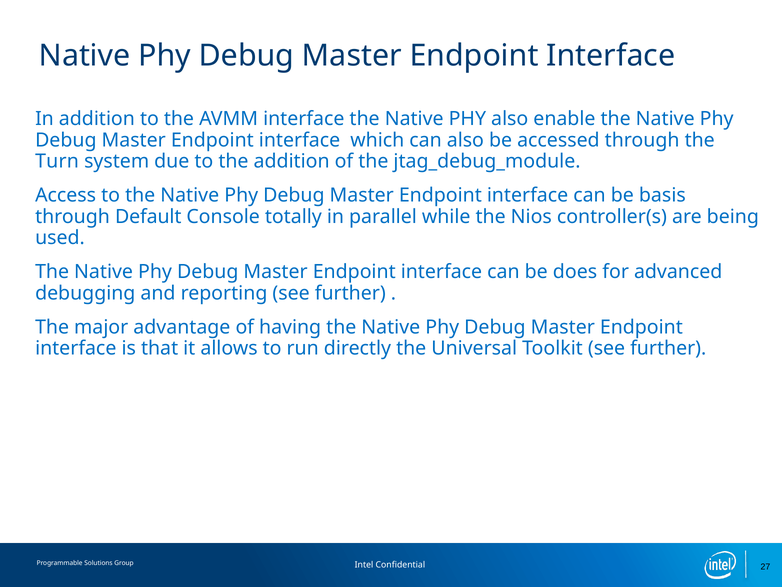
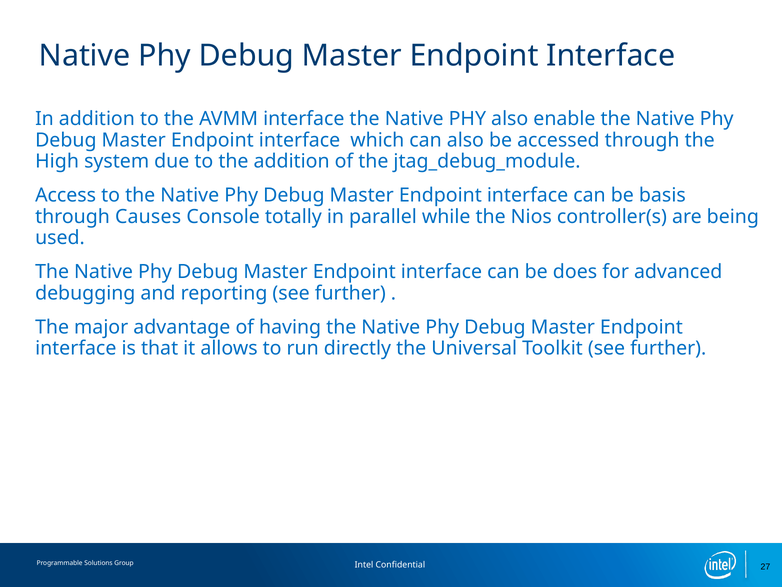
Turn: Turn -> High (57, 161)
Default: Default -> Causes (148, 216)
